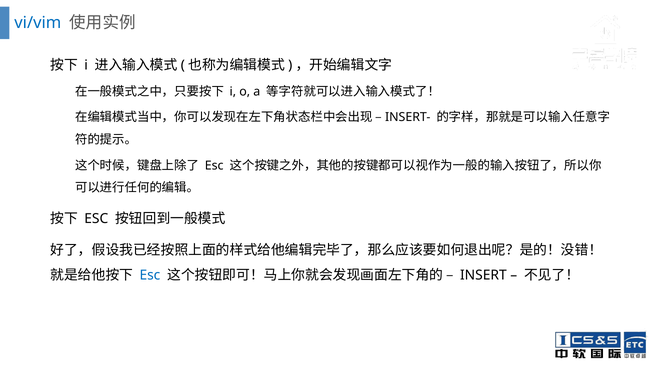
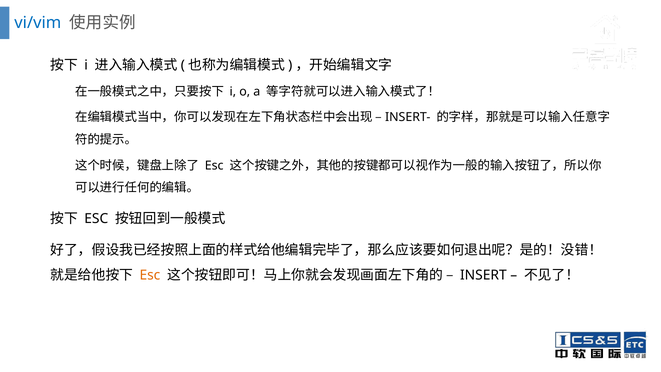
Esc colour: blue -> orange (150, 275)
